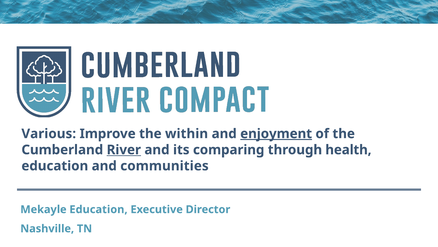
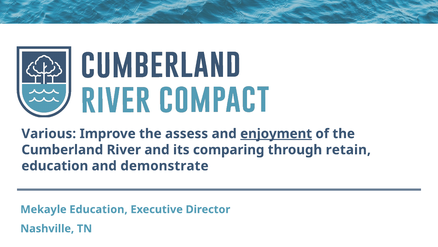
within: within -> assess (187, 133)
River underline: present -> none (124, 149)
health: health -> retain (348, 149)
communities: communities -> demonstrate (164, 166)
